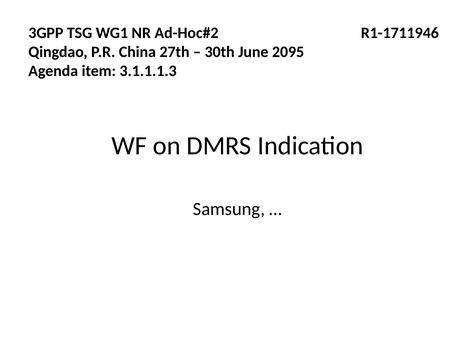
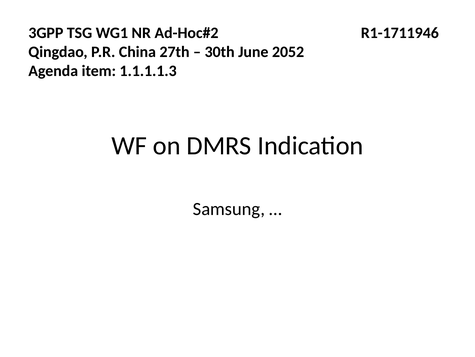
2095: 2095 -> 2052 (288, 52)
3.1.1.1.3: 3.1.1.1.3 -> 1.1.1.1.3 (148, 71)
